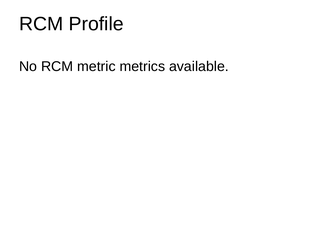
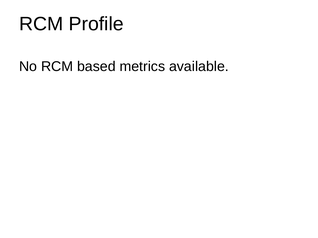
metric: metric -> based (96, 67)
